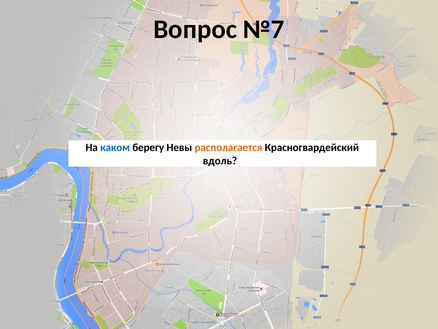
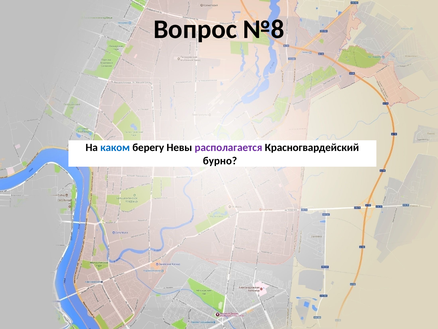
№7: №7 -> №8 (264, 29)
располагается colour: orange -> purple (228, 147)
вдоль: вдоль -> бурно (220, 161)
